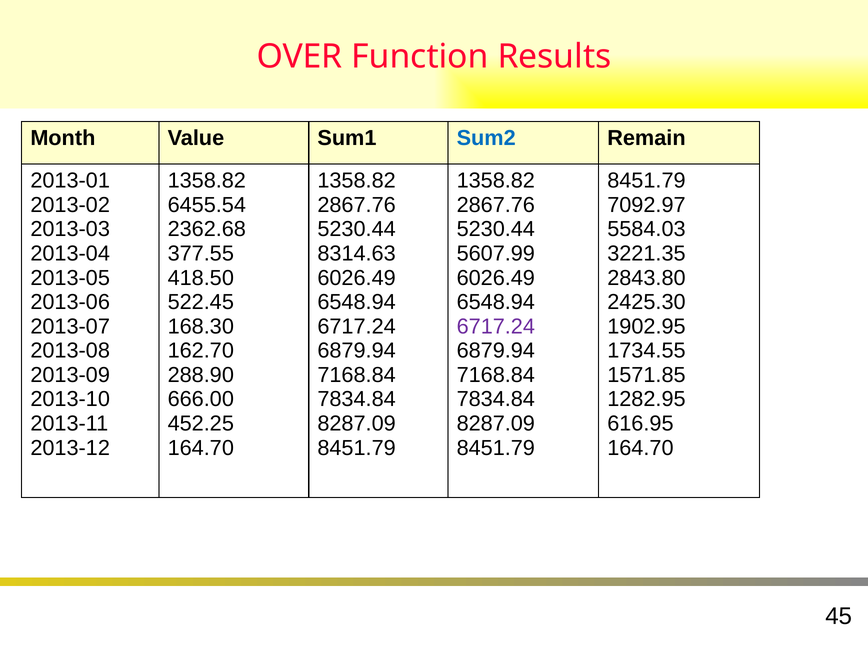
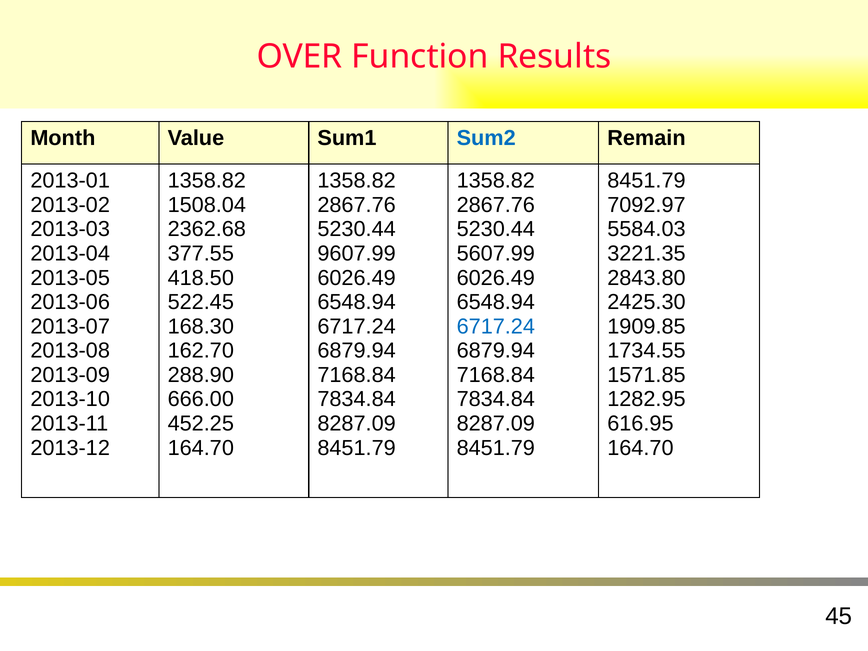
6455.54: 6455.54 -> 1508.04 (207, 205)
8314.63: 8314.63 -> 9607.99 (357, 254)
6717.24 colour: purple -> blue (496, 326)
1902.95: 1902.95 -> 1909.85 (646, 326)
